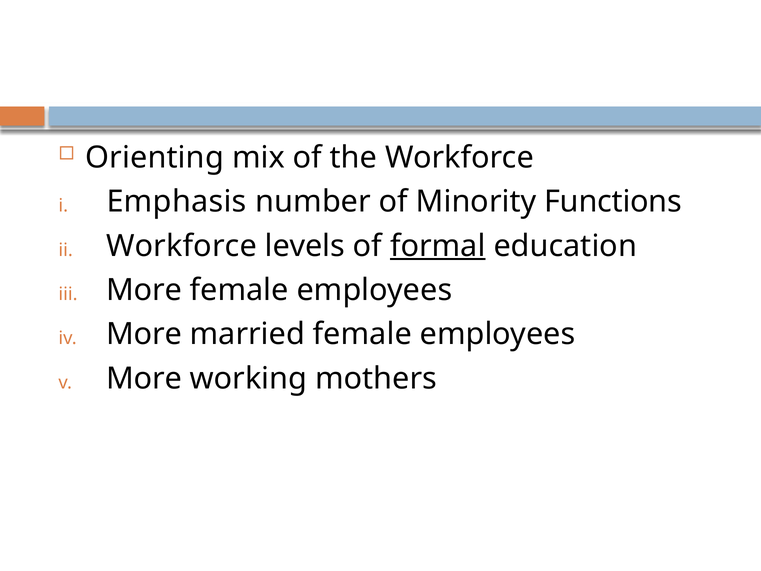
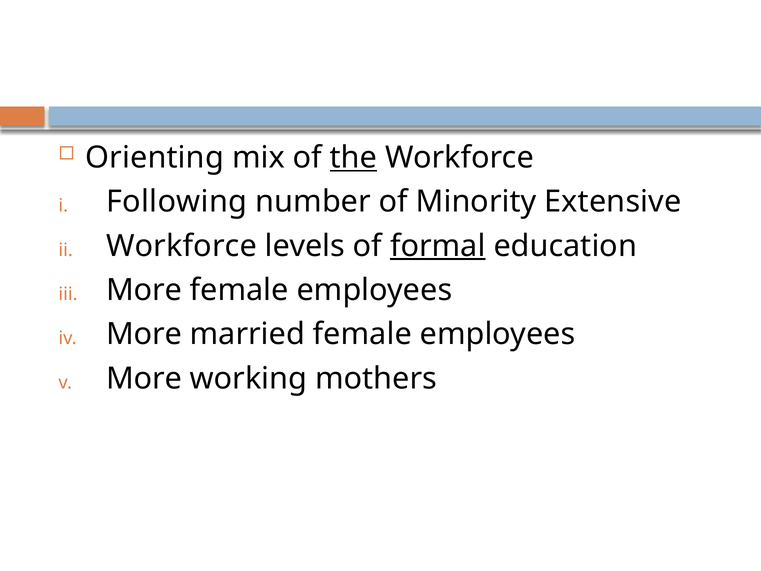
the underline: none -> present (354, 157)
Emphasis: Emphasis -> Following (177, 202)
Functions: Functions -> Extensive (613, 202)
